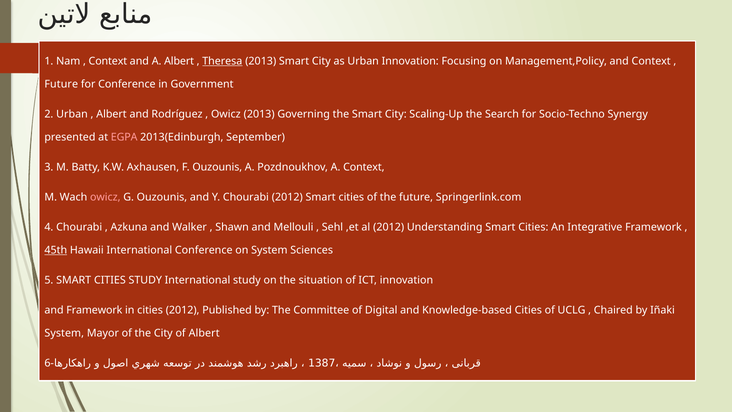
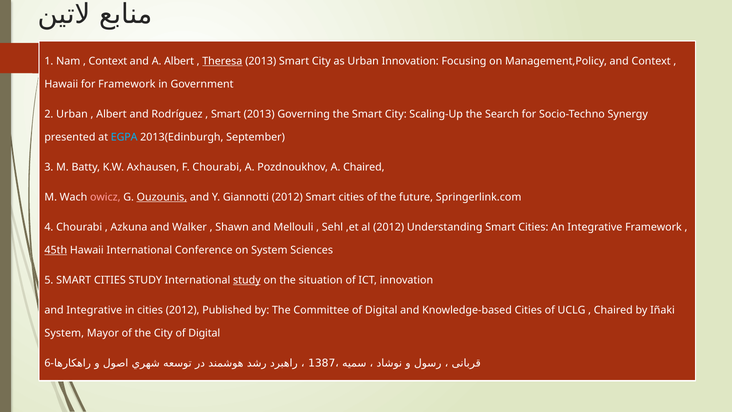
Future: Future -> Hawaii (61, 84)
for Conference: Conference -> Framework (127, 84)
Owicz: Owicz -> Smart (226, 114)
EGPA colour: pink -> light blue (124, 137)
F Ouzounis: Ouzounis -> Chourabi (217, 167)
A Context: Context -> Chaired (364, 167)
Ouzounis underline: none -> present (162, 197)
Y Chourabi: Chourabi -> Giannotti (246, 197)
study underline: none -> present (247, 280)
and Framework: Framework -> Integrative (94, 310)
City of Albert: Albert -> Digital (204, 333)
